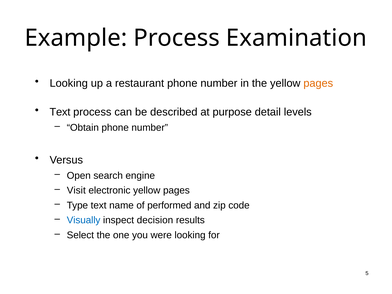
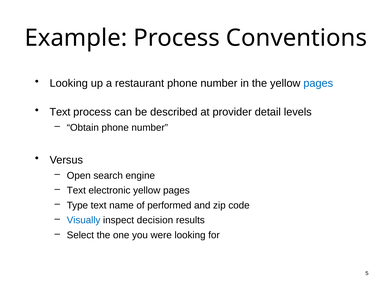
Examination: Examination -> Conventions (296, 38)
pages colour: orange -> blue (318, 83)
purpose: purpose -> provider (232, 112)
Visit: Visit -> Text (76, 190)
